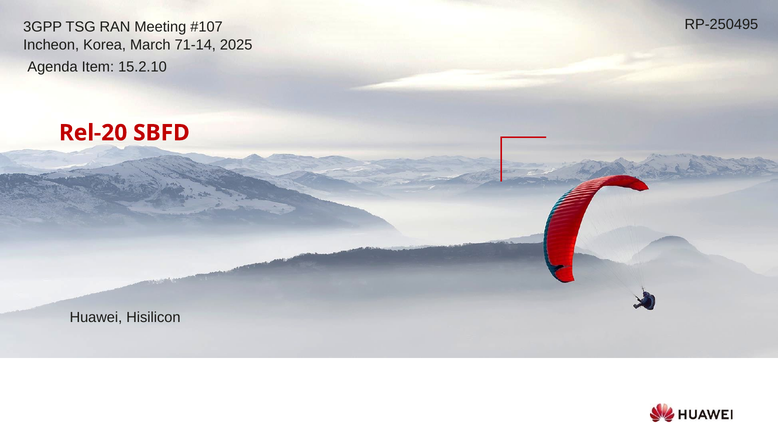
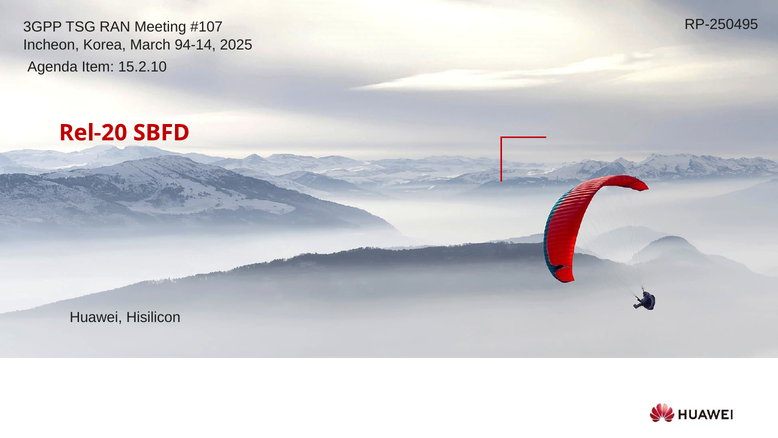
71-14: 71-14 -> 94-14 (195, 45)
